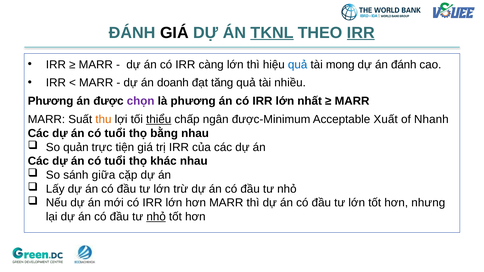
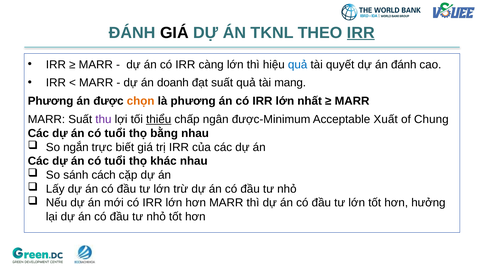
TKNL underline: present -> none (272, 33)
mong: mong -> quyết (340, 65)
đạt tăng: tăng -> suất (222, 83)
nhiều: nhiều -> mang (290, 83)
chọn colour: purple -> orange (141, 101)
thu colour: orange -> purple (103, 120)
Nhanh: Nhanh -> Chung (431, 120)
quản: quản -> ngắn (76, 147)
tiện: tiện -> biết (125, 147)
giữa: giữa -> cách (104, 175)
nhưng: nhưng -> hưởng (428, 203)
nhỏ underline: present -> none (156, 217)
